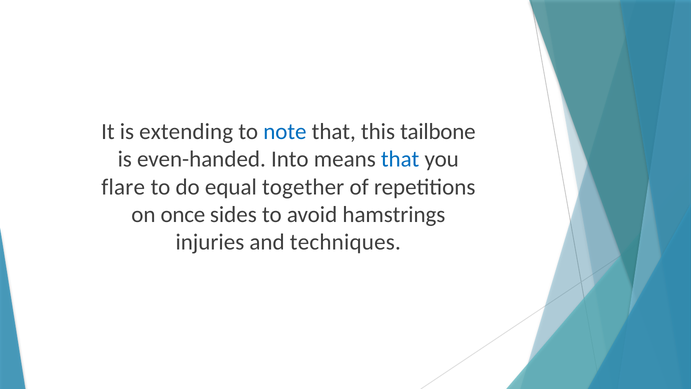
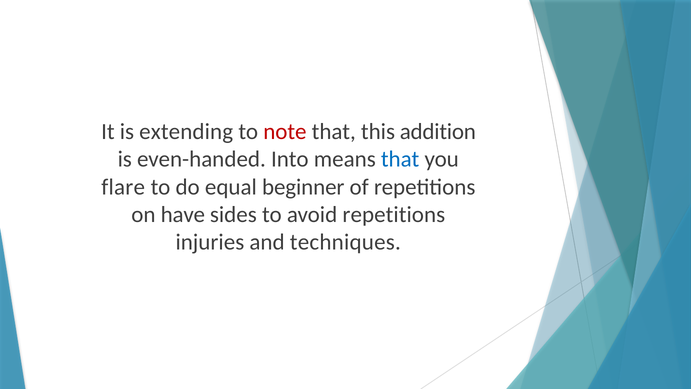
note colour: blue -> red (285, 132)
tailbone: tailbone -> addition (438, 132)
together: together -> beginner (303, 187)
once: once -> have (183, 215)
avoid hamstrings: hamstrings -> repetitions (394, 215)
